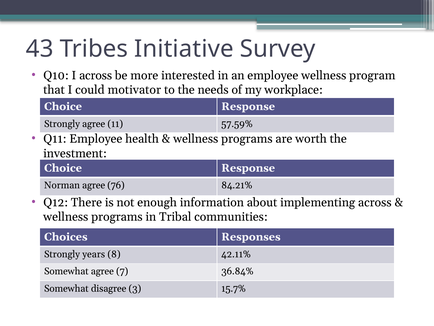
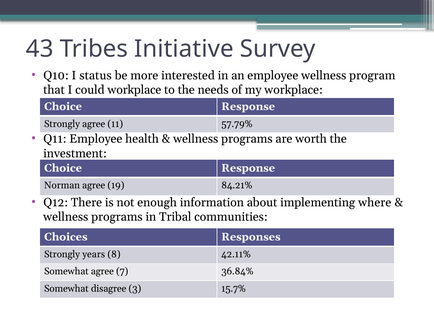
I across: across -> status (96, 75)
could motivator: motivator -> workplace (134, 90)
57.59%: 57.59% -> 57.79% (237, 124)
76: 76 -> 19 (116, 185)
implementing across: across -> where (375, 202)
